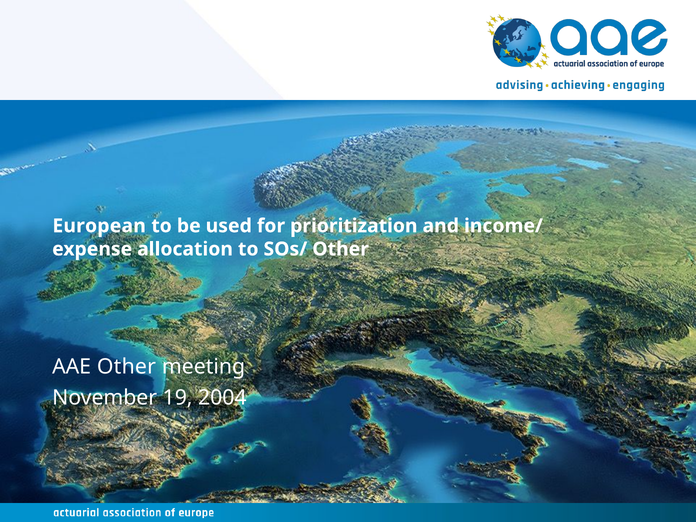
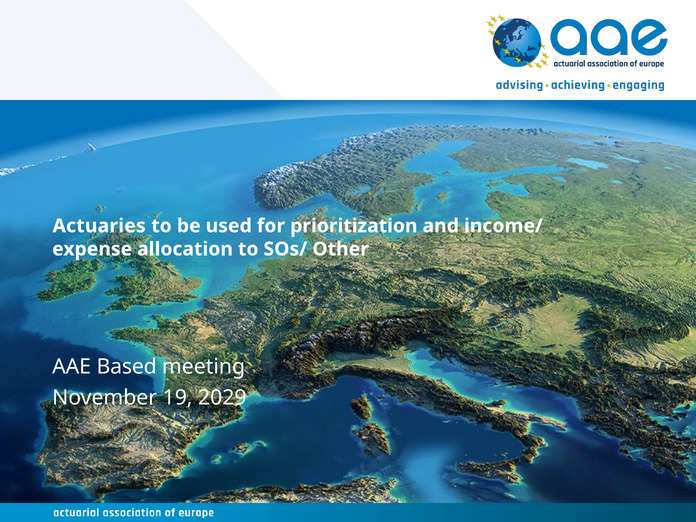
European: European -> Actuaries (99, 226)
AAE Other: Other -> Based (127, 367)
2004: 2004 -> 2029 (222, 398)
